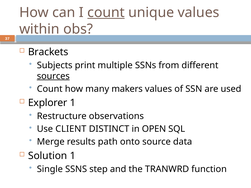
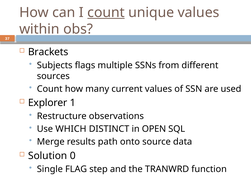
print: print -> flags (85, 65)
sources underline: present -> none (53, 76)
makers: makers -> current (127, 89)
CLIENT: CLIENT -> WHICH (71, 129)
Solution 1: 1 -> 0 (73, 156)
Single SSNS: SSNS -> FLAG (76, 169)
